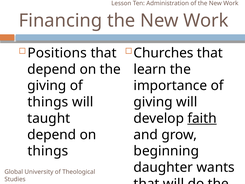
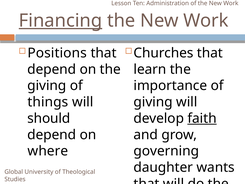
Financing underline: none -> present (60, 21)
taught: taught -> should (49, 118)
things: things -> where (48, 151)
beginning: beginning -> governing (166, 151)
